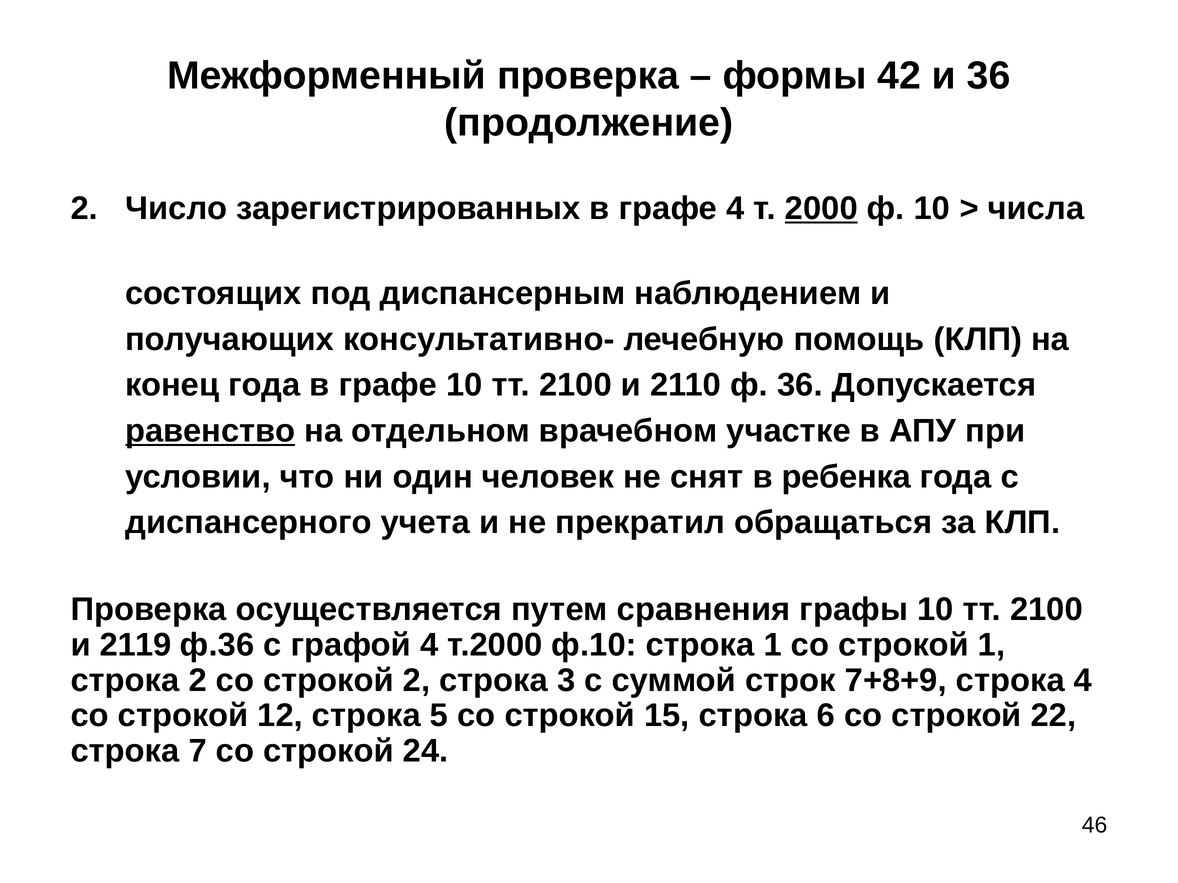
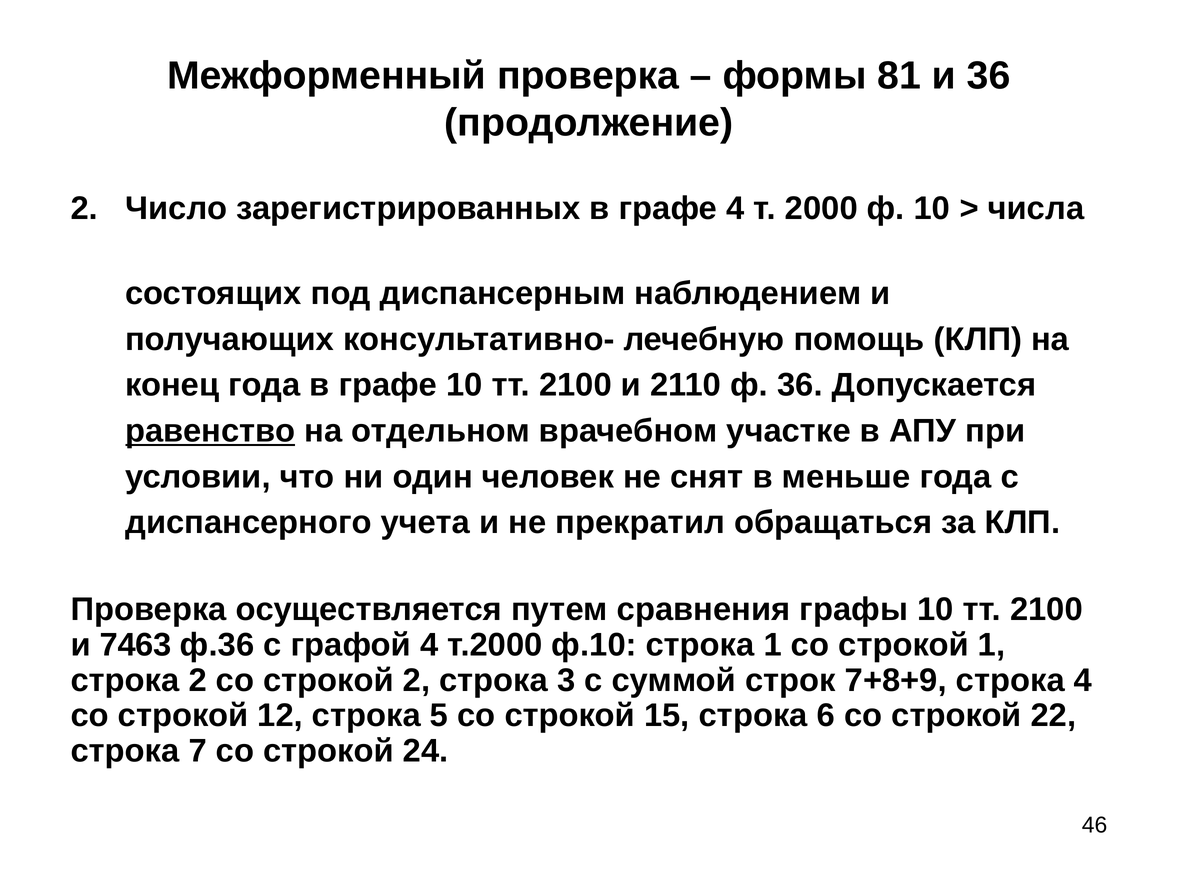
42: 42 -> 81 (899, 76)
2000 underline: present -> none (821, 209)
ребенка: ребенка -> меньше (846, 477)
2119: 2119 -> 7463 (136, 645)
